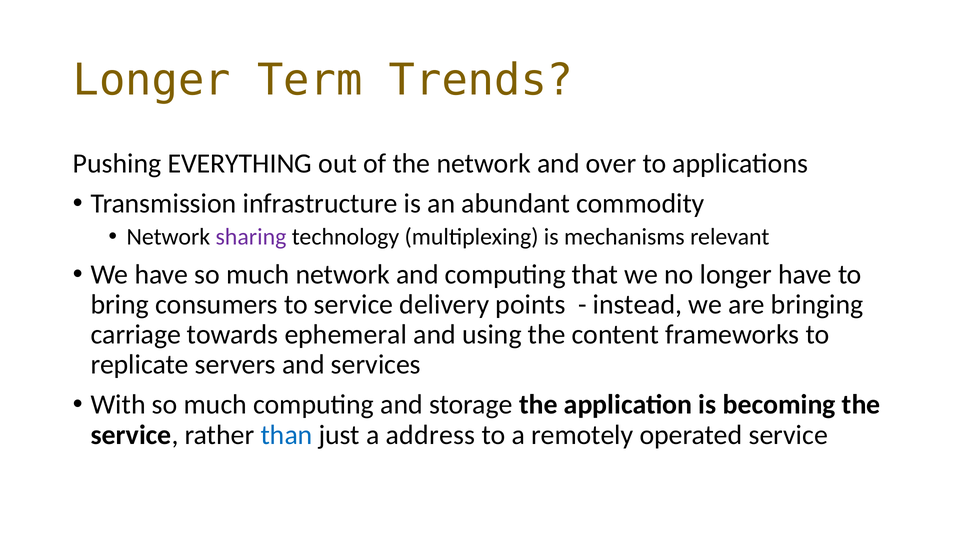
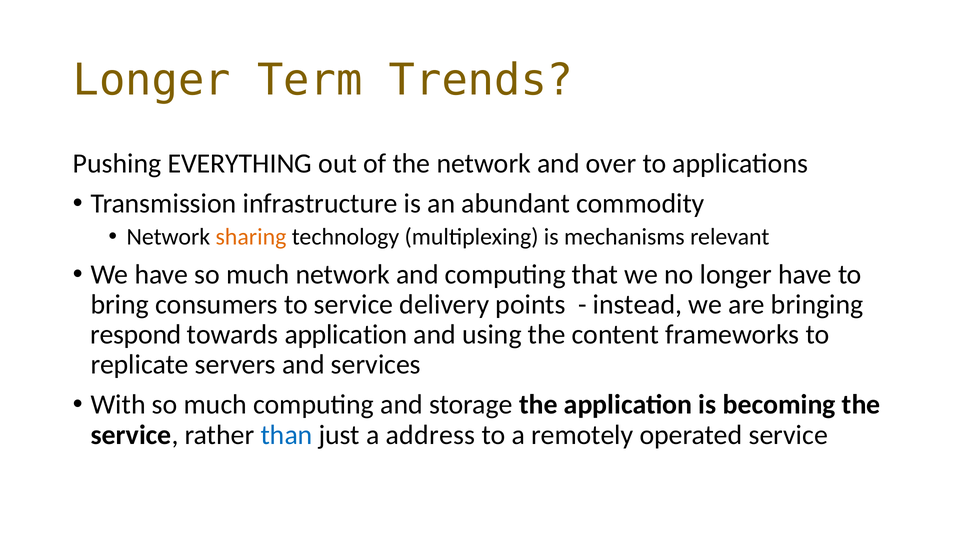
sharing colour: purple -> orange (251, 237)
carriage: carriage -> respond (136, 335)
towards ephemeral: ephemeral -> application (346, 335)
